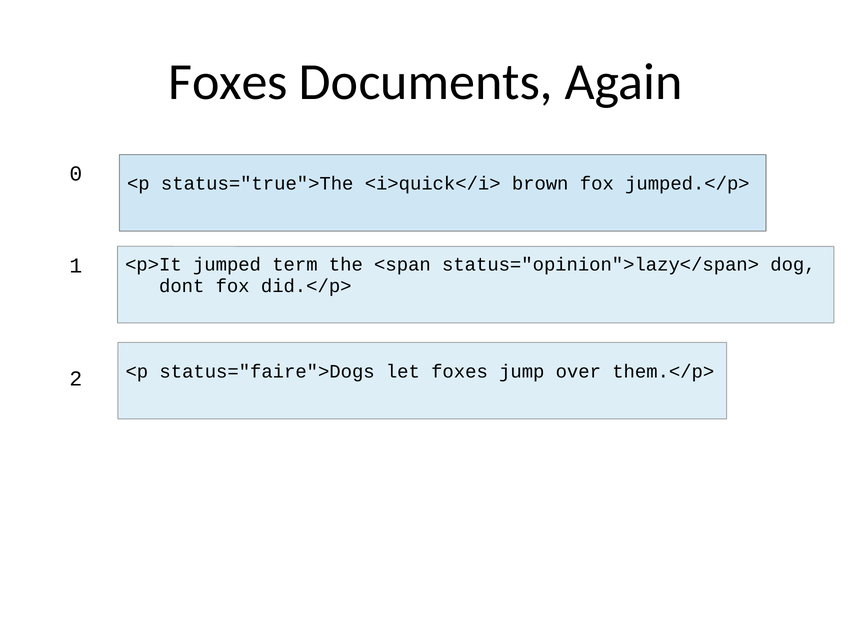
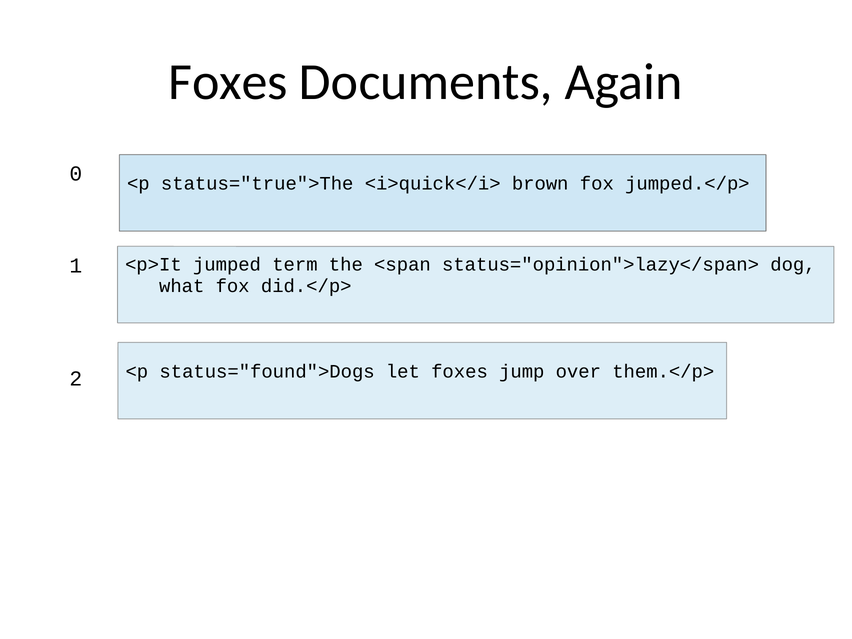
dont: dont -> what (182, 286)
status="faire">Dogs: status="faire">Dogs -> status="found">Dogs (267, 371)
